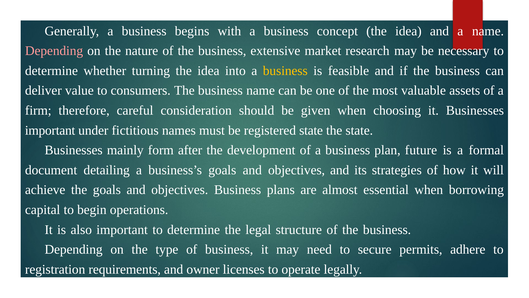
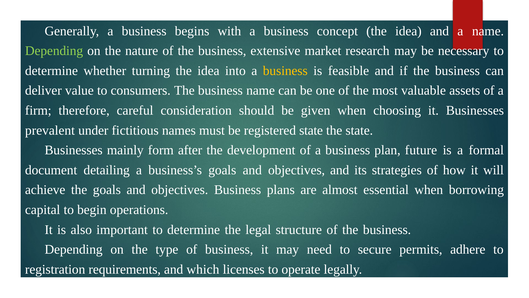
Depending colour: pink -> light green (54, 51)
important: important -> prevalent (50, 130)
owner: owner -> which (203, 269)
